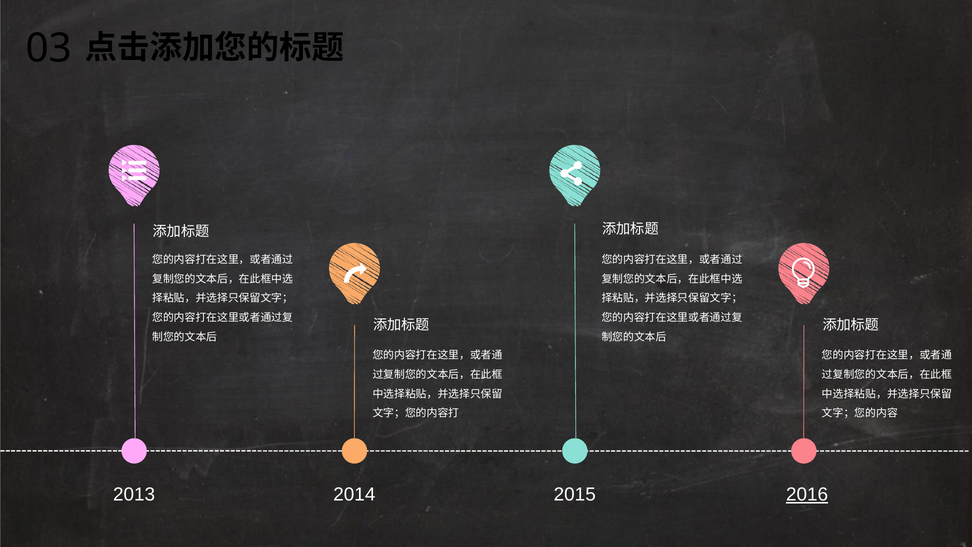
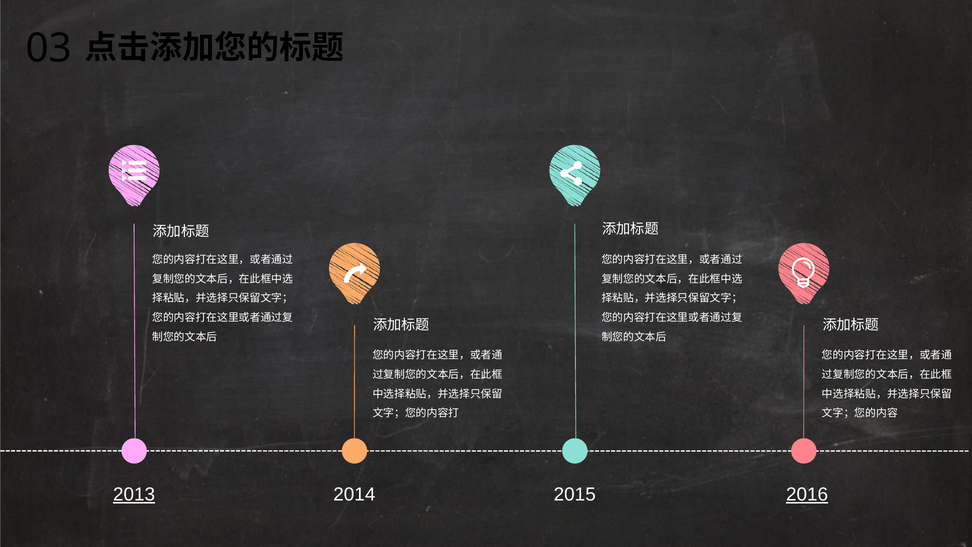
2013 underline: none -> present (134, 494)
